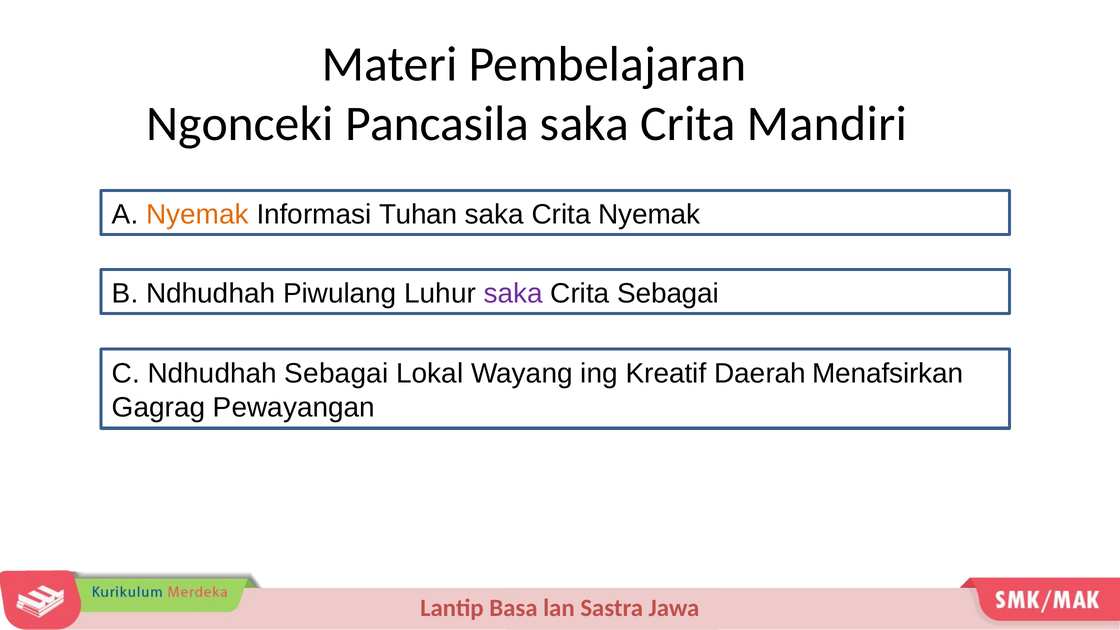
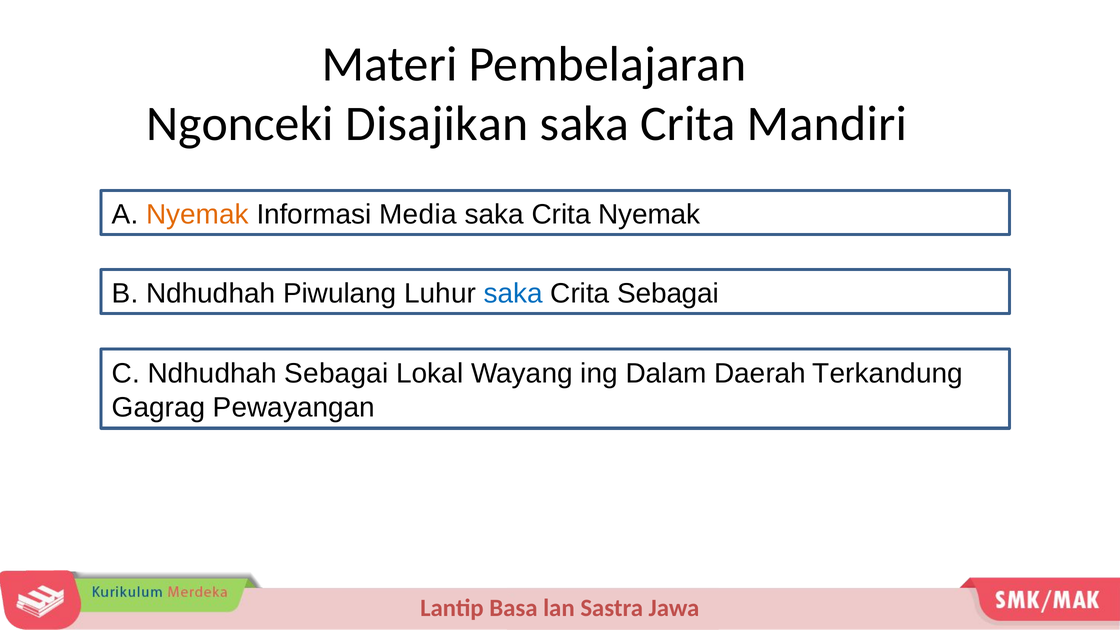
Pancasila: Pancasila -> Disajikan (437, 124)
Tuhan: Tuhan -> Media (418, 214)
saka colour: purple -> blue (513, 294)
Kreatif: Kreatif -> Dalam (666, 374)
Menafsirkan: Menafsirkan -> Terkandung (888, 374)
